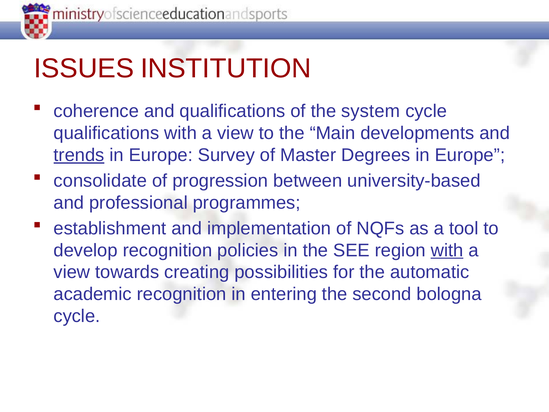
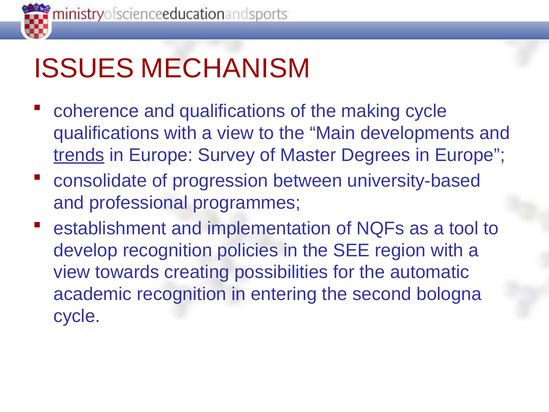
INSTITUTION: INSTITUTION -> MECHANISM (226, 68)
system: system -> making (371, 111)
with underline: present -> none (447, 250)
